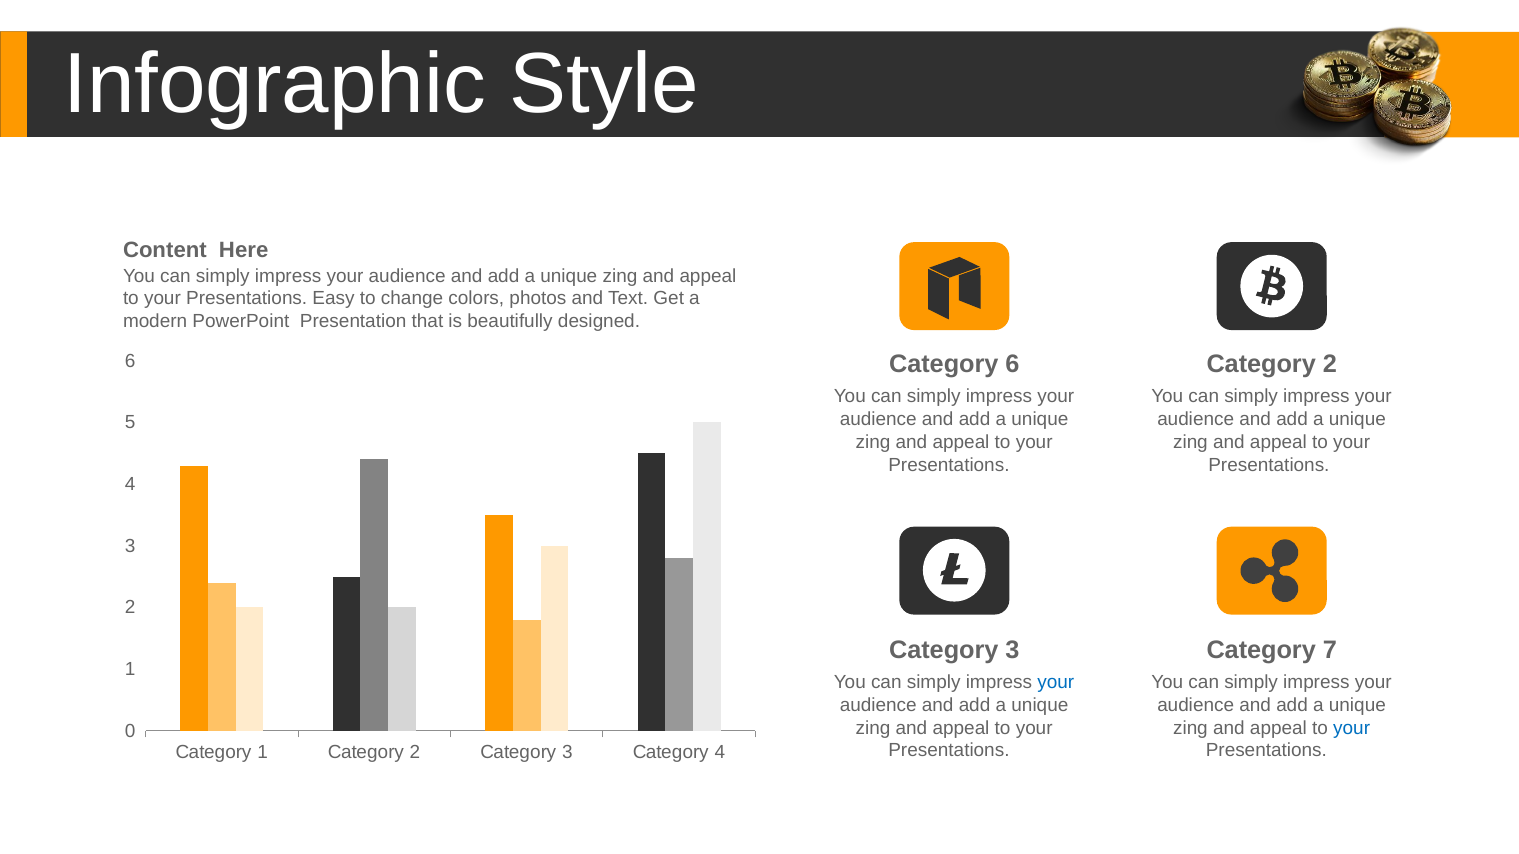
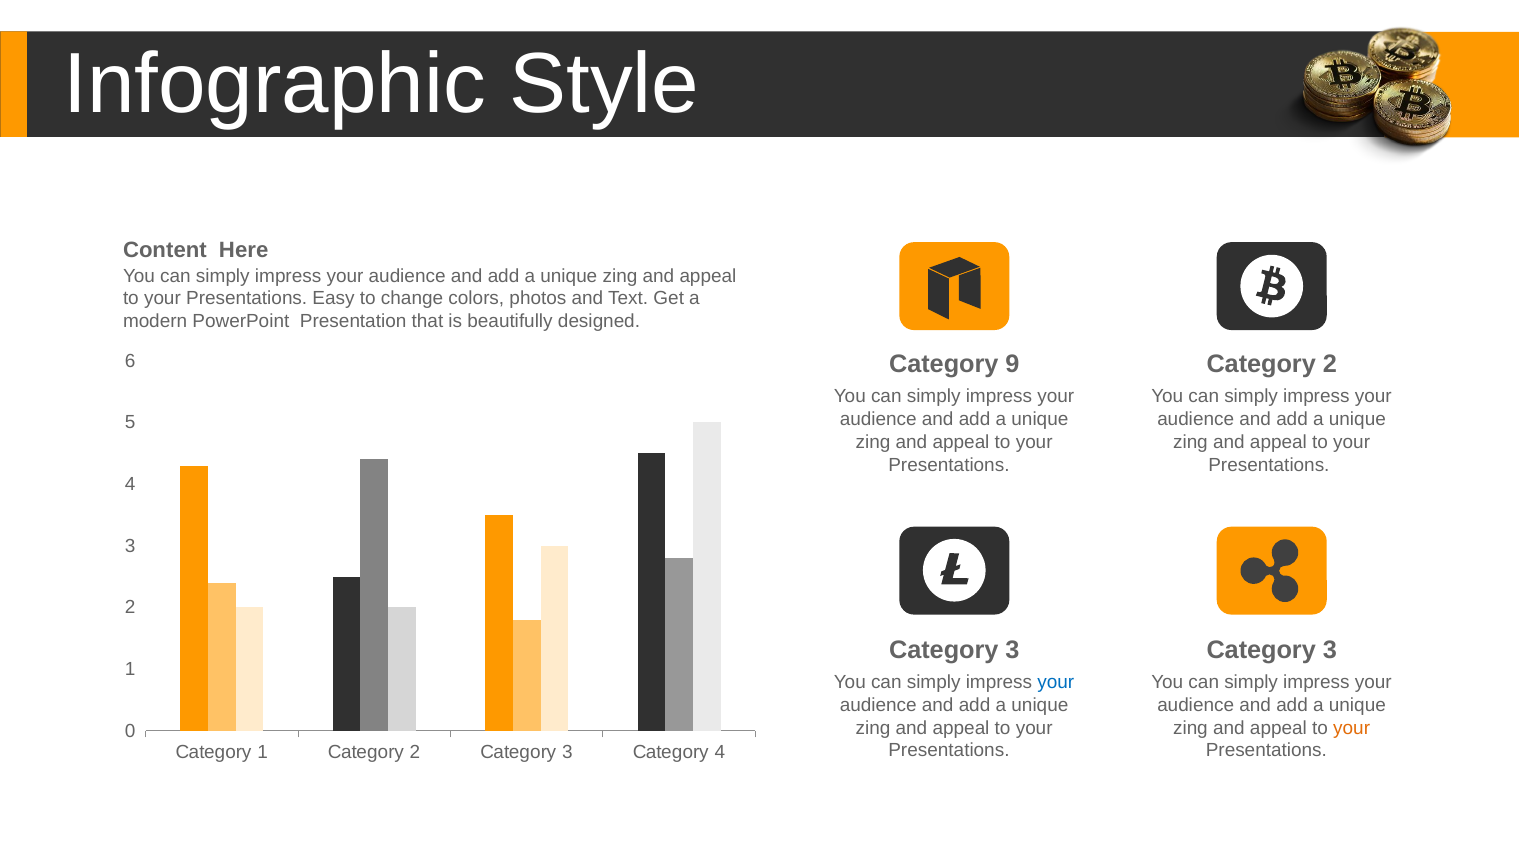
Category 6: 6 -> 9 (1012, 365)
7: 7 -> 3 (1330, 651)
your colour: blue -> orange (1352, 728)
